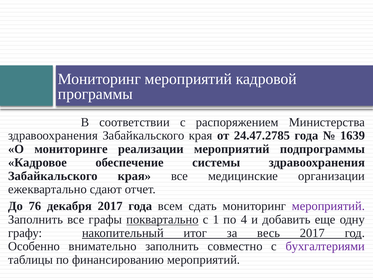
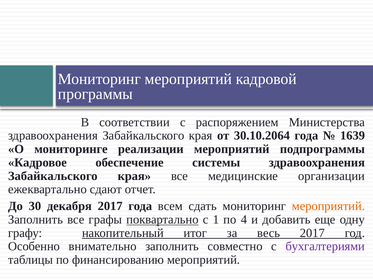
24.47.2785: 24.47.2785 -> 30.10.2064 (262, 135)
76: 76 -> 30 (35, 206)
мероприятий colour: purple -> orange (328, 206)
